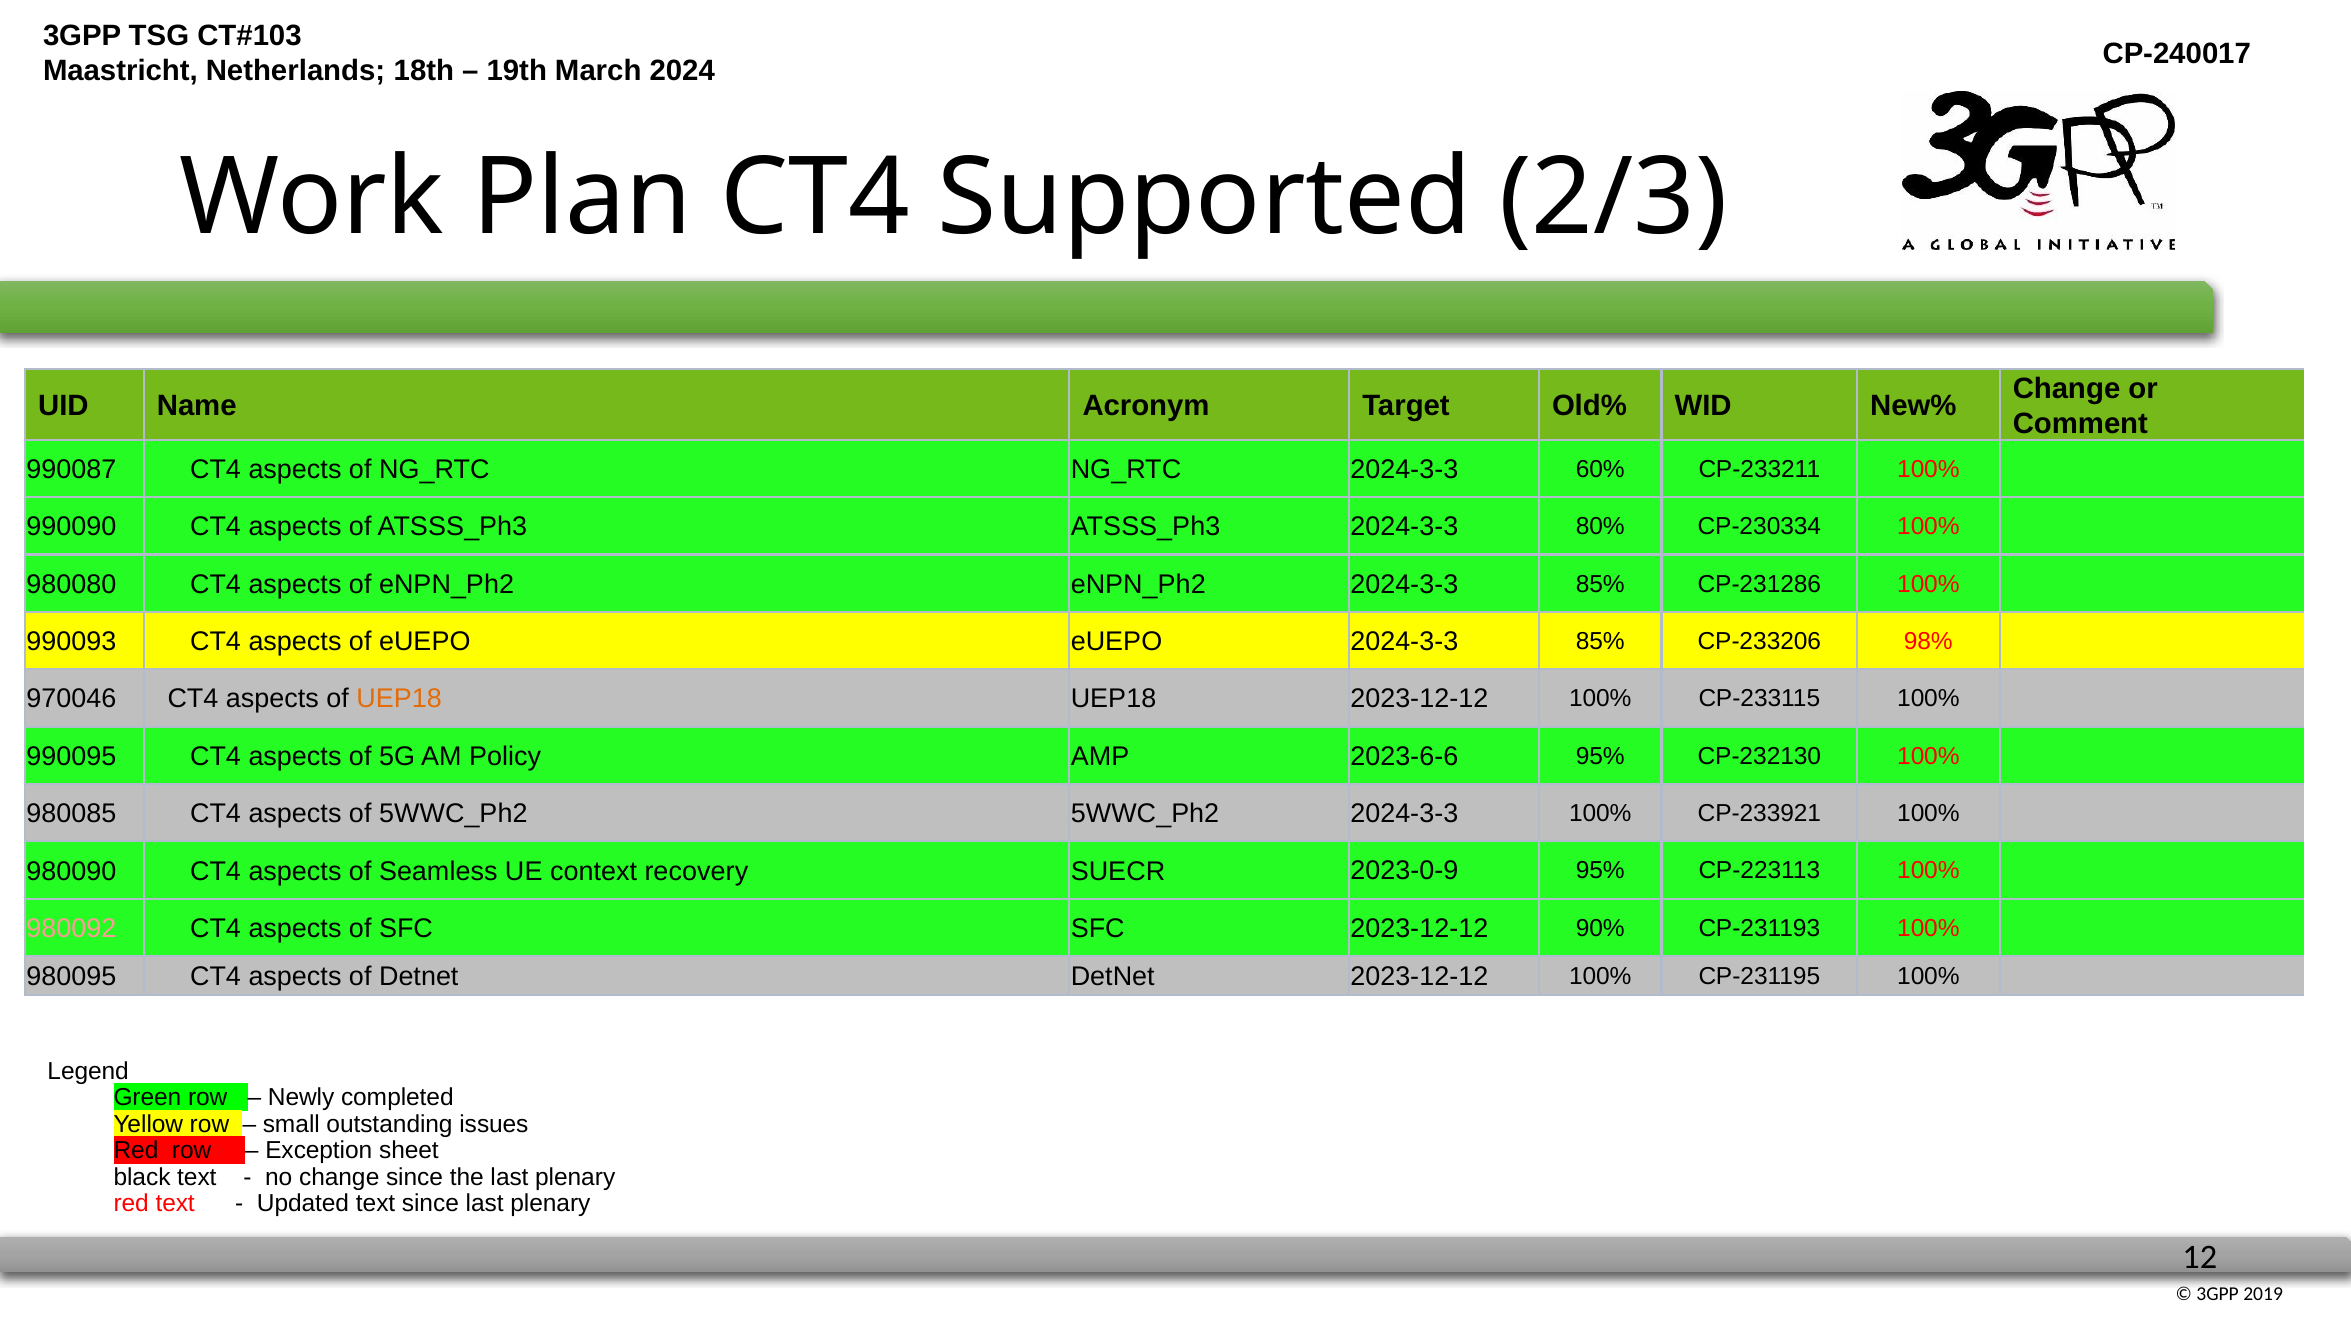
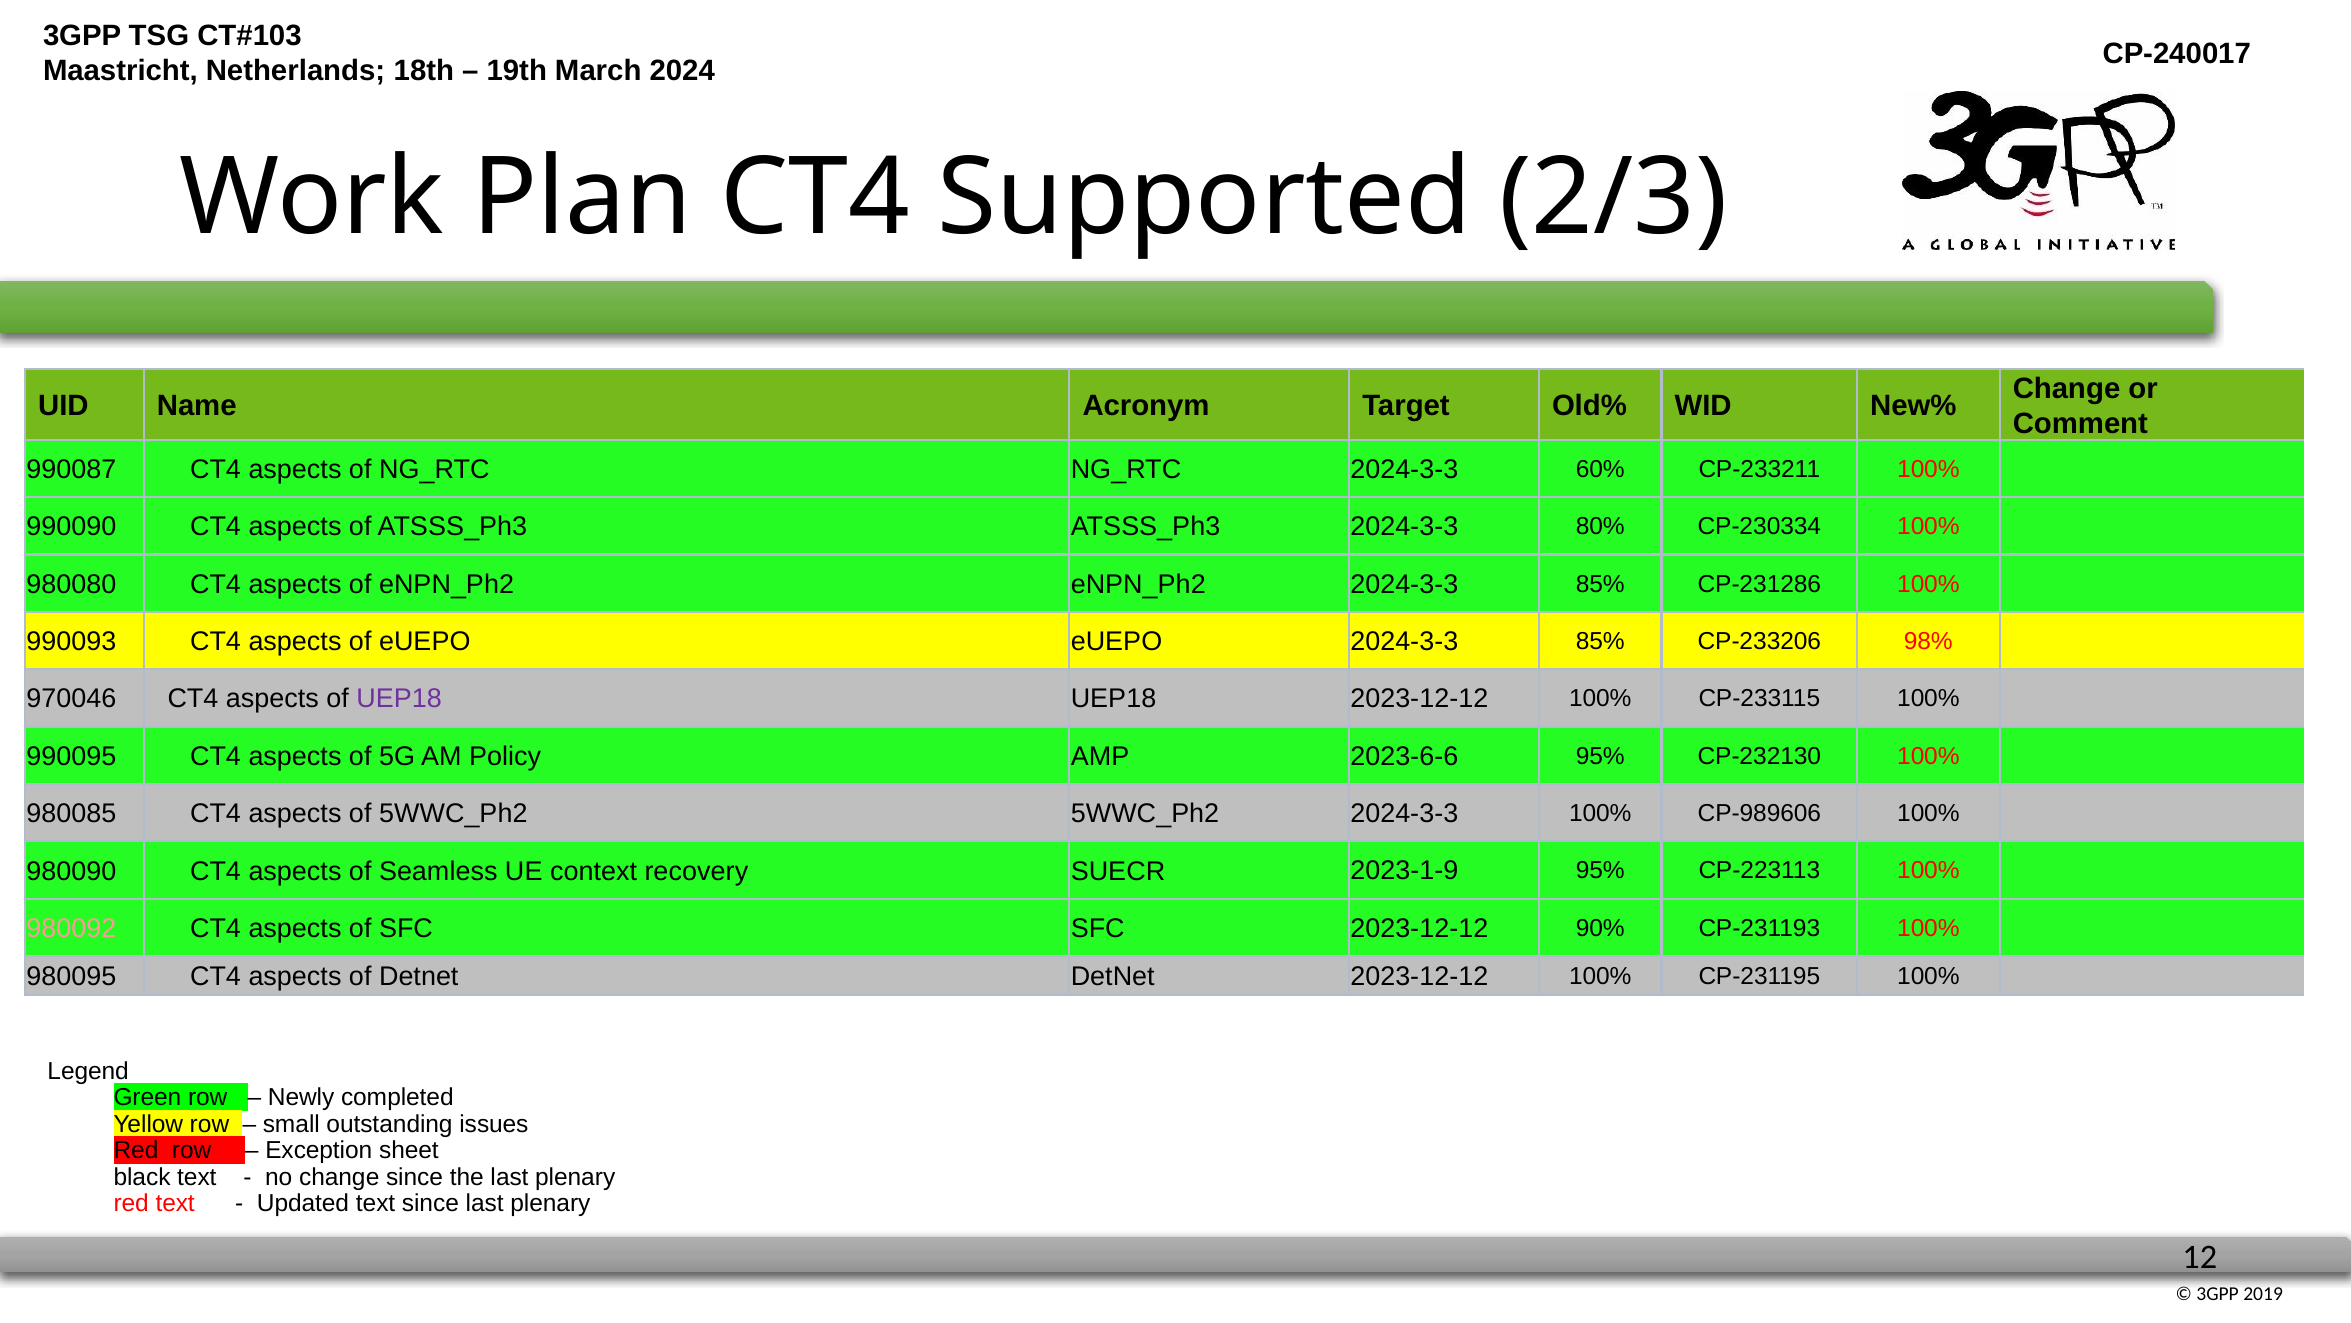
UEP18 colour: orange -> purple (399, 699)
CP-233921: CP-233921 -> CP-989606 (1759, 813)
2023-0-9: 2023-0-9 -> 2023-1-9 (1404, 871)
